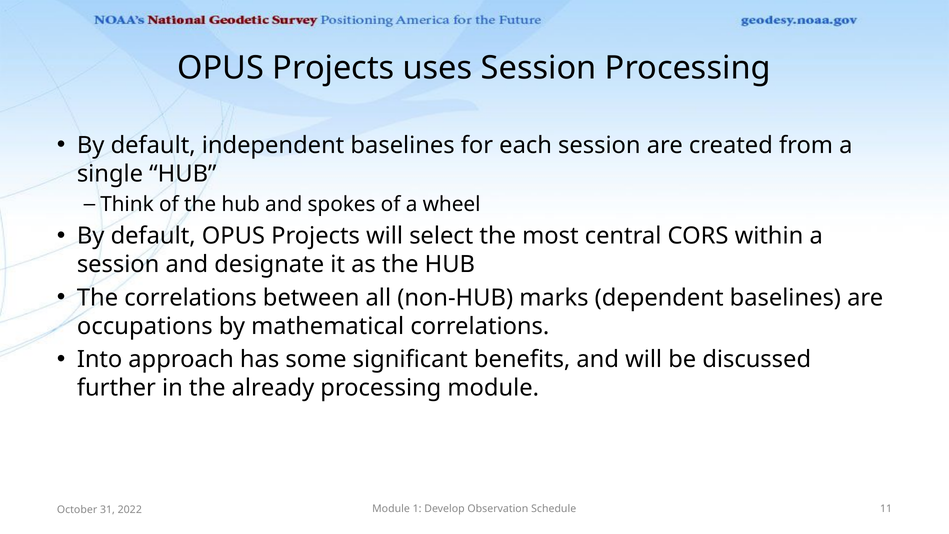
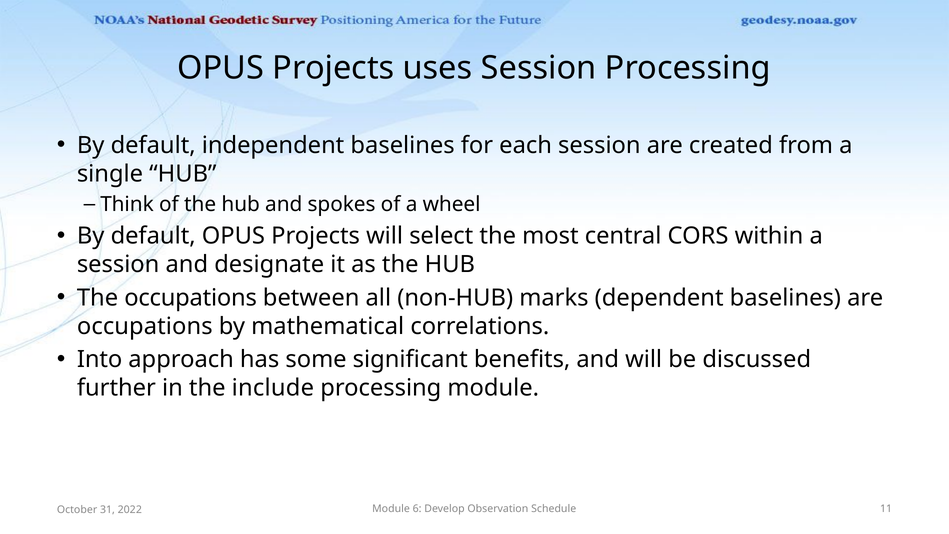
The correlations: correlations -> occupations (191, 298)
already: already -> include (273, 388)
1: 1 -> 6 (417, 509)
